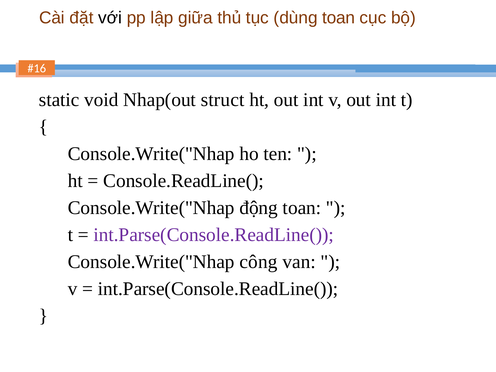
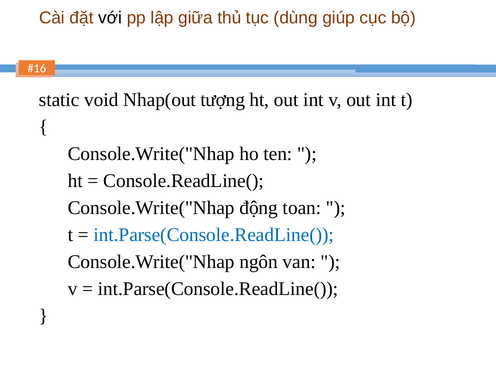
dùng toan: toan -> giúp (339, 18)
struct: struct -> tượng (223, 100)
int.Parse(Console.ReadLine( colour: purple -> blue (214, 235)
công: công -> ngôn (259, 262)
